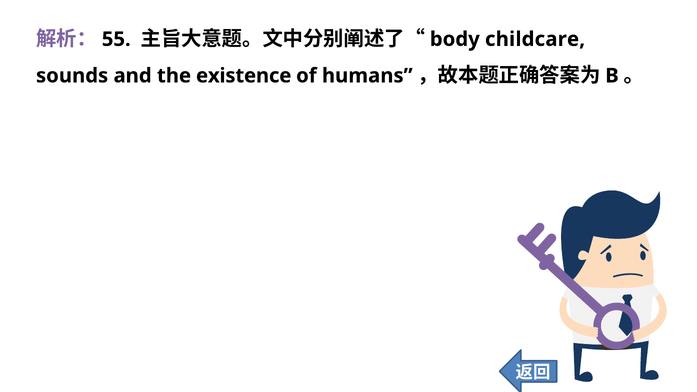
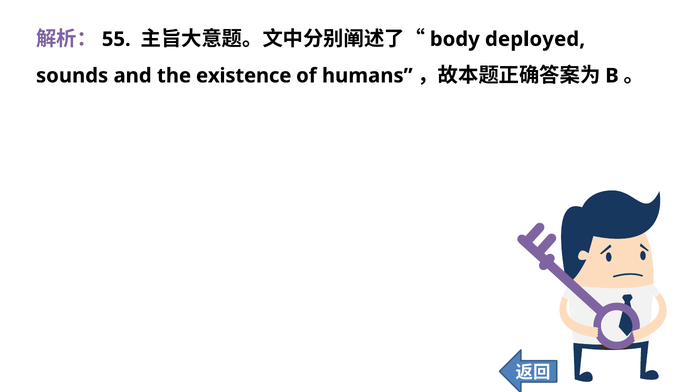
childcare: childcare -> deployed (535, 39)
